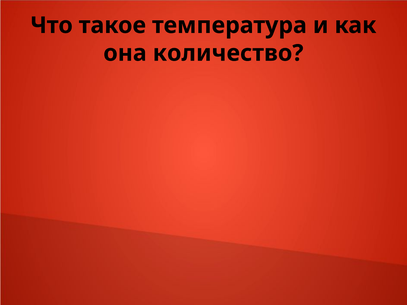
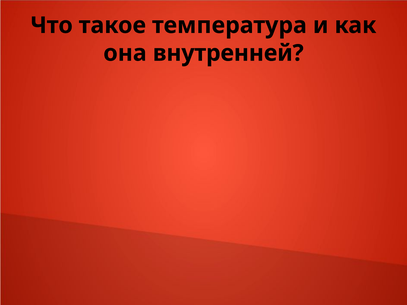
количество: количество -> внутренней (228, 53)
